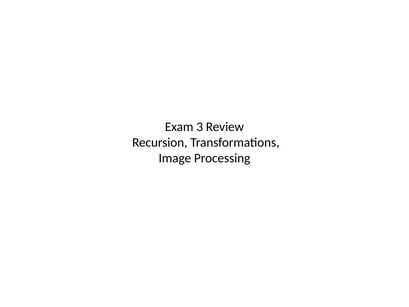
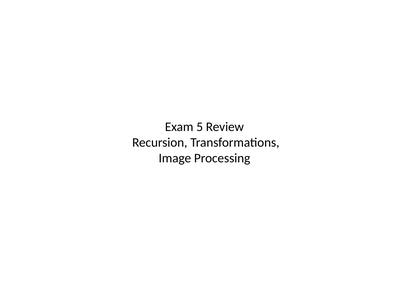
3: 3 -> 5 (200, 127)
